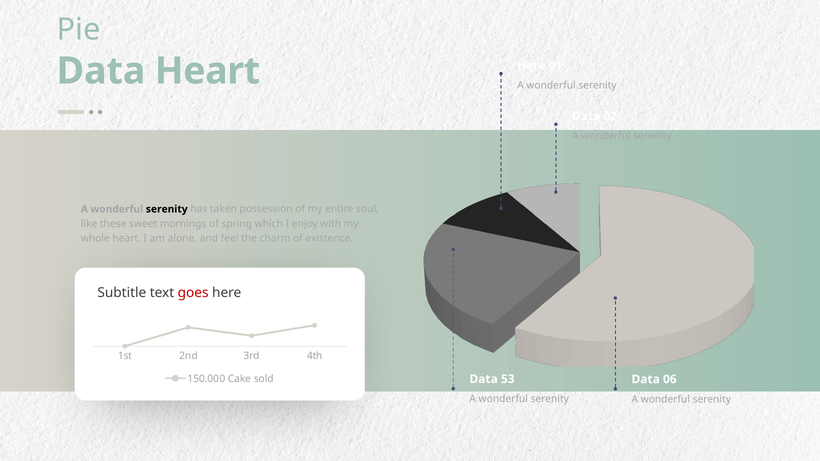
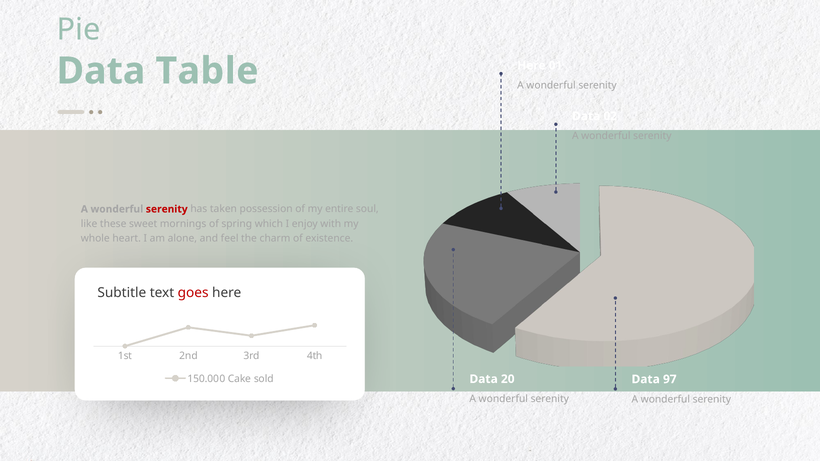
Data Heart: Heart -> Table (207, 71)
serenity colour: black -> red (167, 209)
53: 53 -> 20 (508, 379)
06: 06 -> 97 (670, 379)
